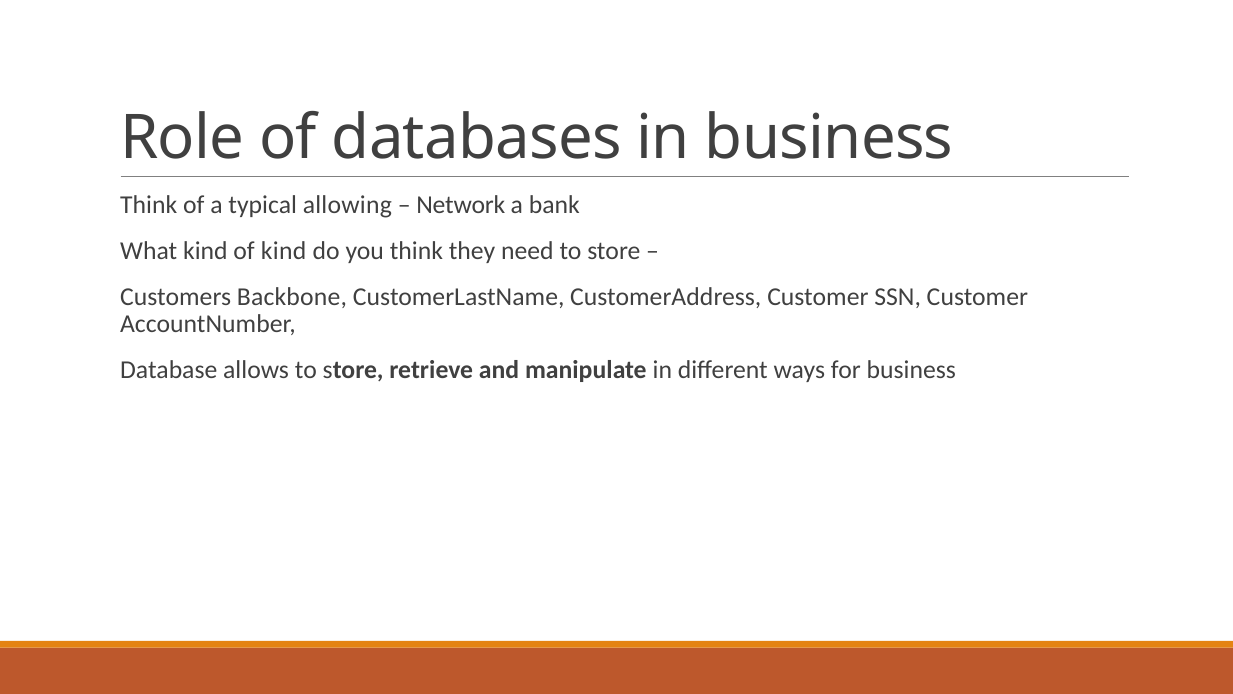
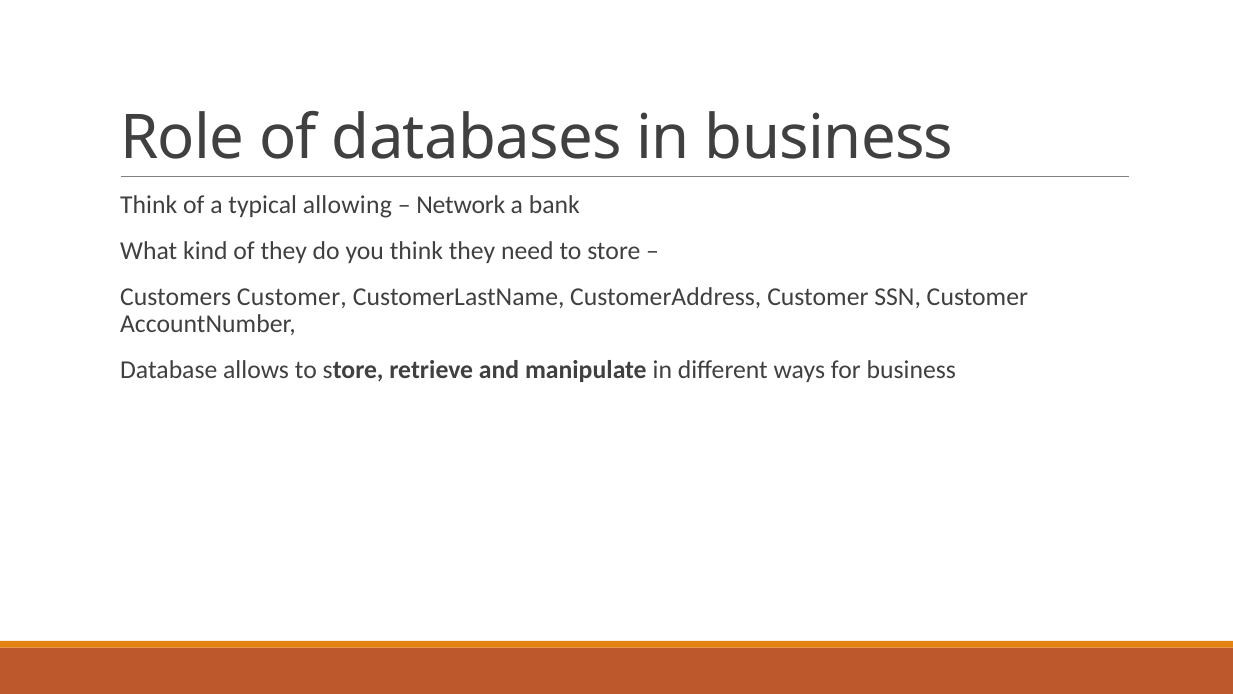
of kind: kind -> they (284, 251)
Customers Backbone: Backbone -> Customer (292, 296)
